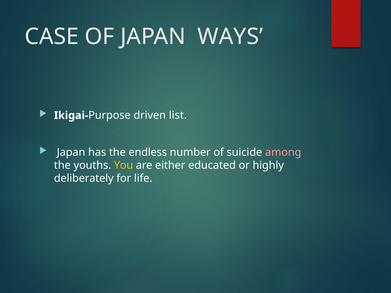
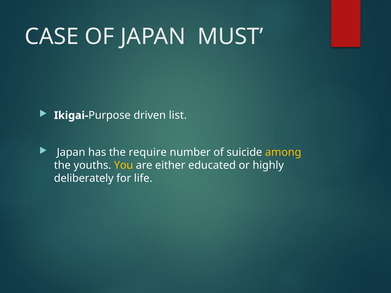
WAYS: WAYS -> MUST (230, 37)
endless: endless -> require (148, 152)
among colour: pink -> yellow (283, 152)
